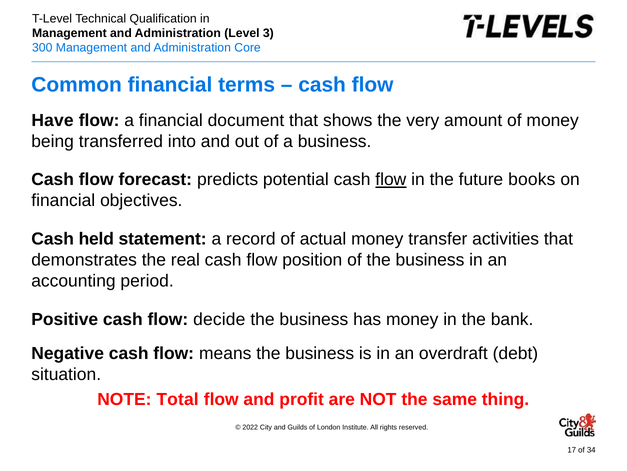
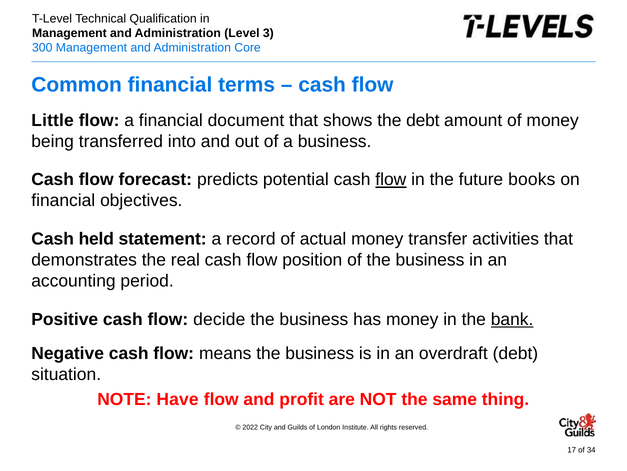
Have: Have -> Little (53, 120)
the very: very -> debt (423, 120)
bank underline: none -> present (512, 319)
Total: Total -> Have (178, 399)
